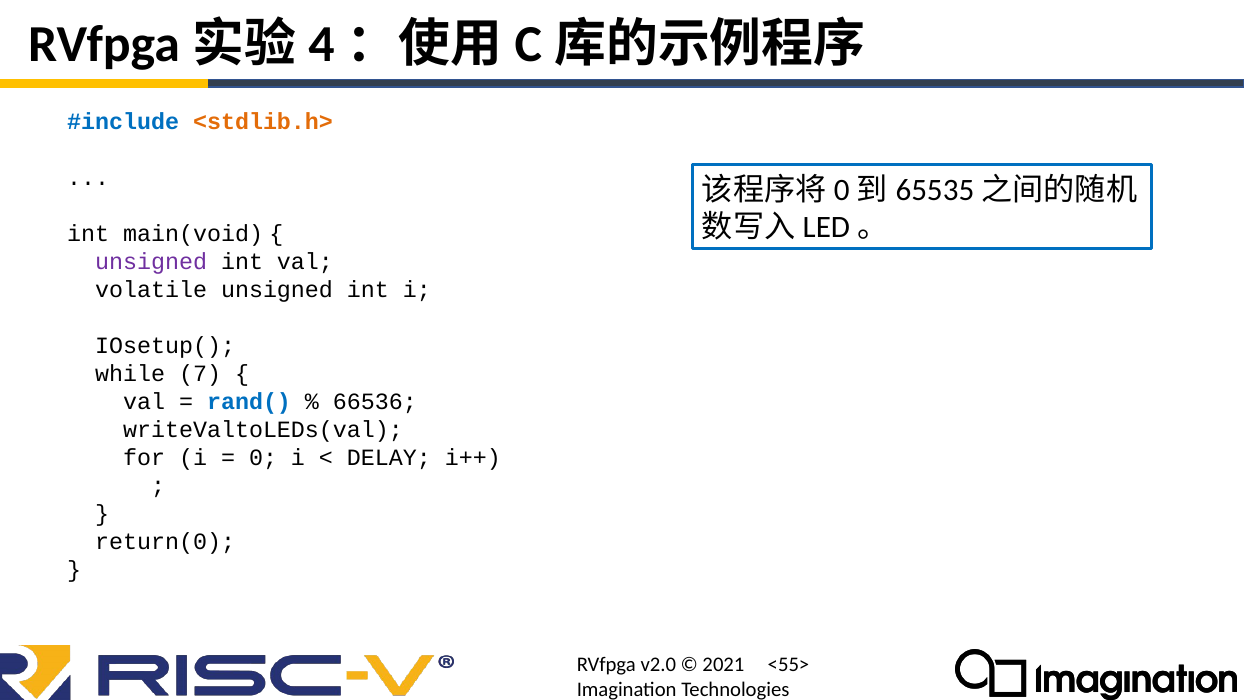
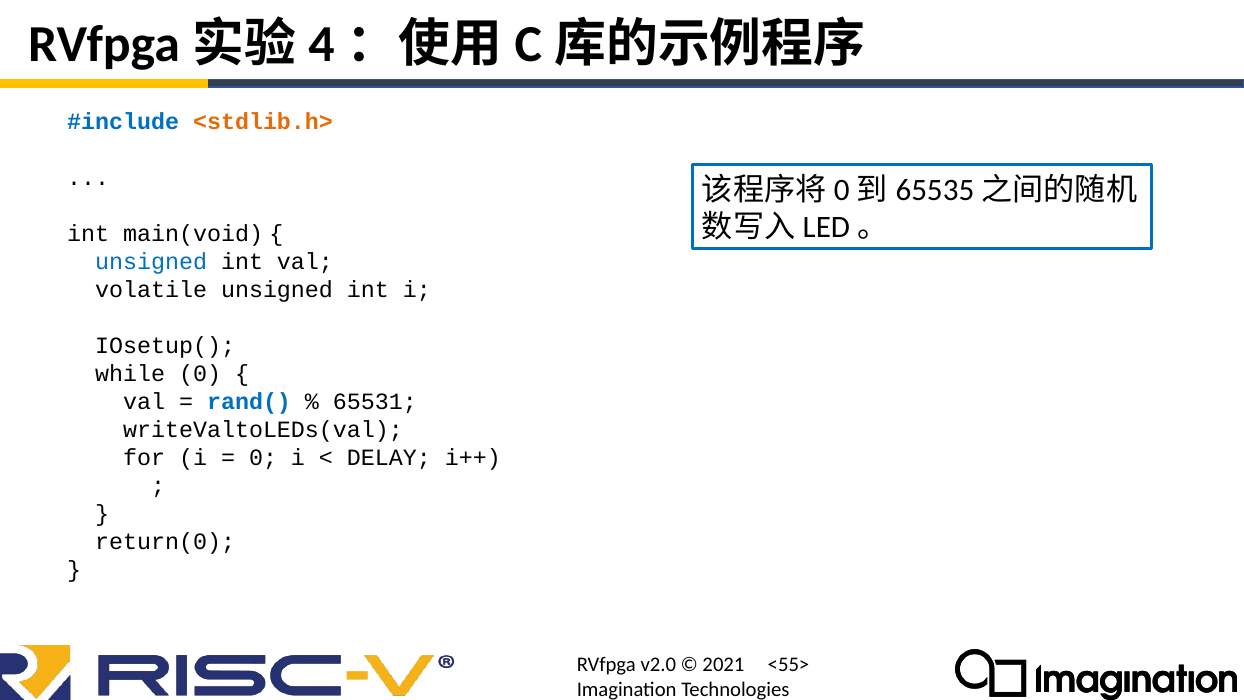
unsigned colour: purple -> blue (151, 261)
while 7: 7 -> 0 (200, 373)
66536: 66536 -> 65531 (375, 401)
